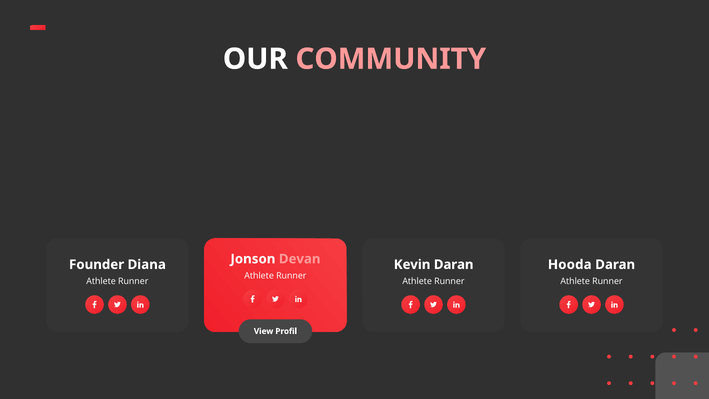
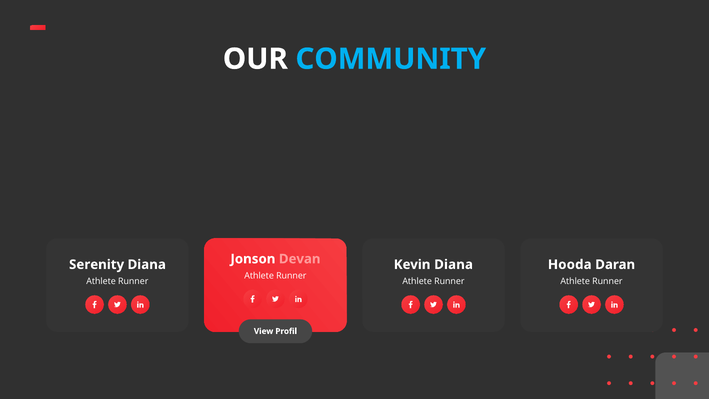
COMMUNITY colour: pink -> light blue (391, 59)
Founder: Founder -> Serenity (97, 264)
Kevin Daran: Daran -> Diana (454, 264)
